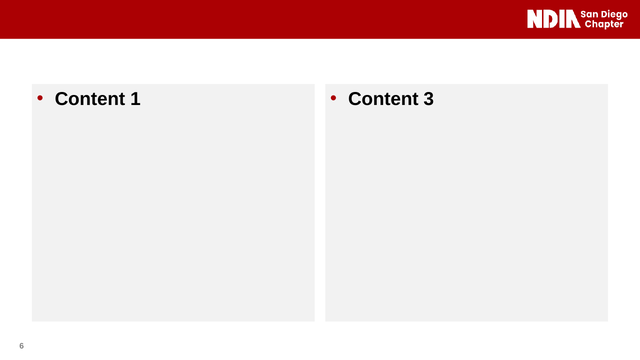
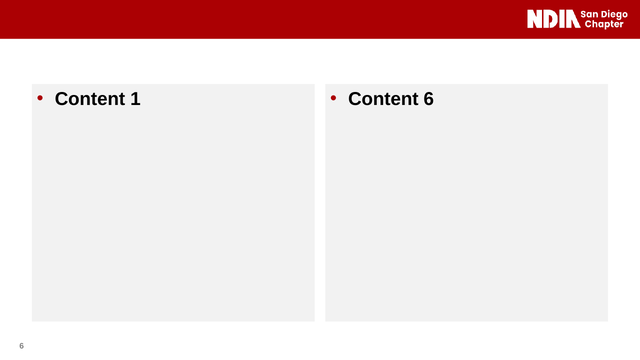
Content 3: 3 -> 6 (429, 99)
